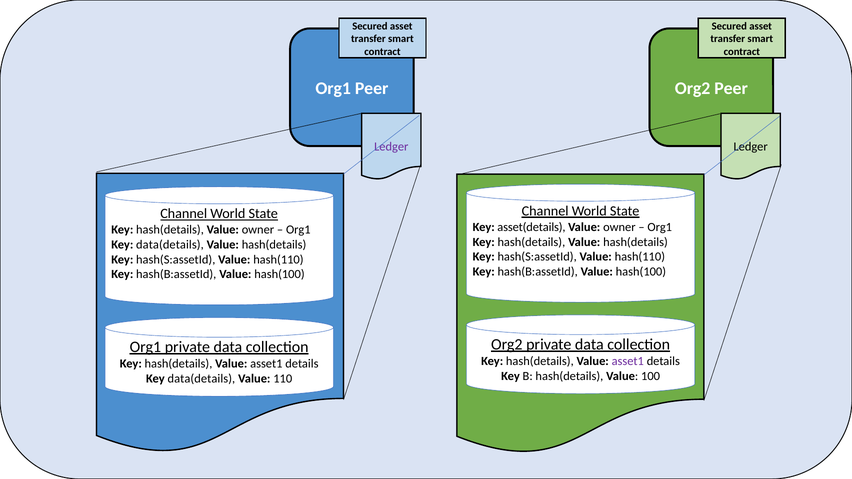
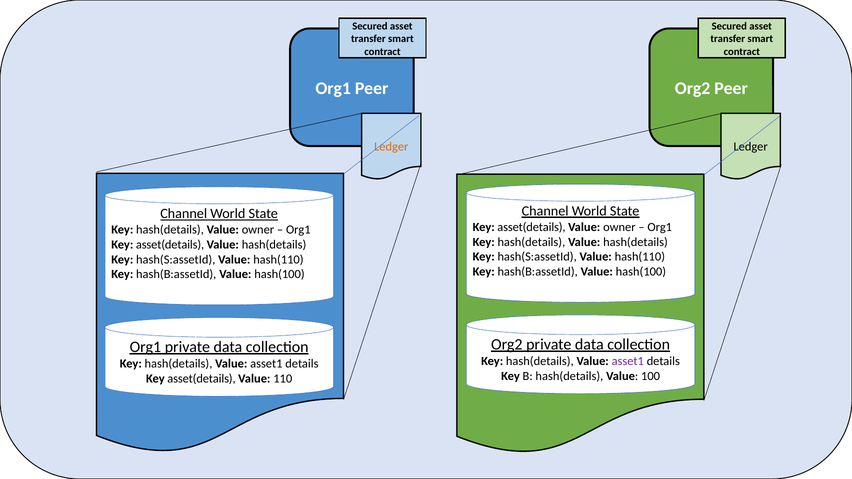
Ledger colour: purple -> orange (391, 147)
data(details: data(details -> asset(details (170, 245)
data(details: data(details -> asset(details (201, 379)
